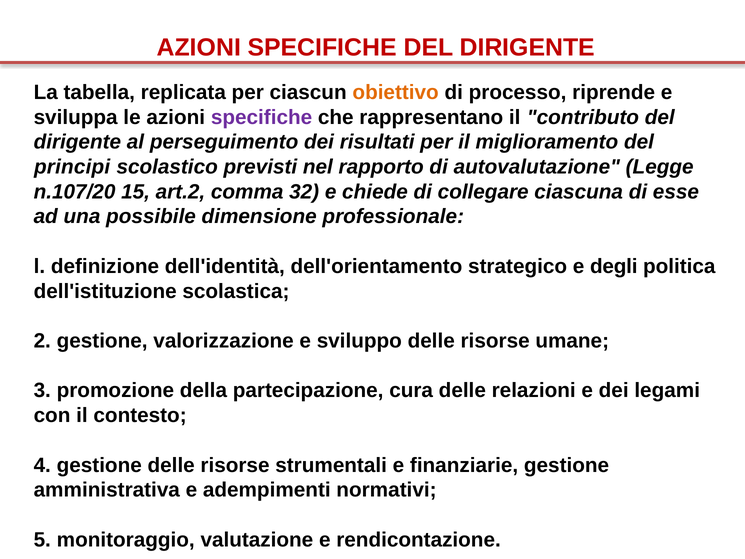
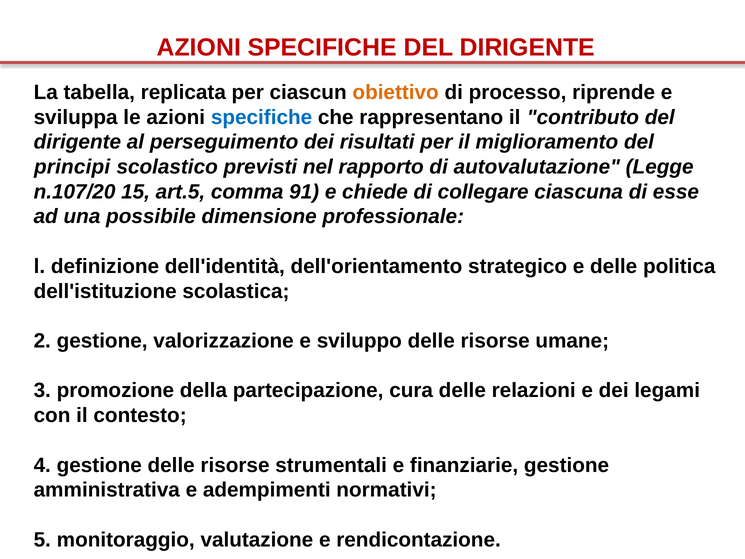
specifiche colour: purple -> blue (262, 117)
art.2: art.2 -> art.5 (180, 192)
32: 32 -> 91 (304, 192)
e degli: degli -> delle (614, 266)
